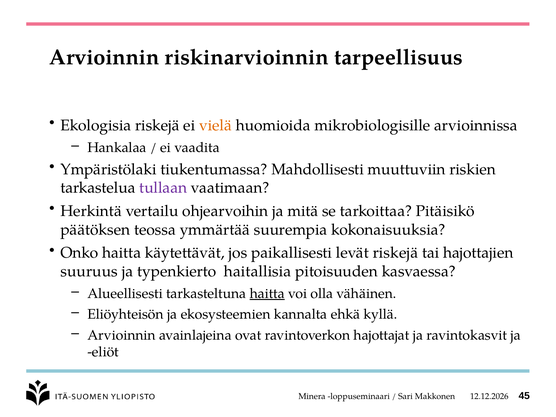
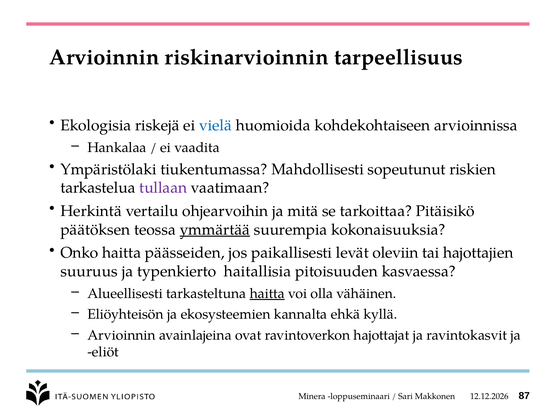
vielä colour: orange -> blue (215, 125)
mikrobiologisille: mikrobiologisille -> kohdekohtaiseen (372, 125)
muuttuviin: muuttuviin -> sopeutunut (407, 169)
ymmärtää underline: none -> present (215, 230)
käytettävät: käytettävät -> päässeiden (185, 253)
levät riskejä: riskejä -> oleviin (396, 253)
45: 45 -> 87 (524, 396)
